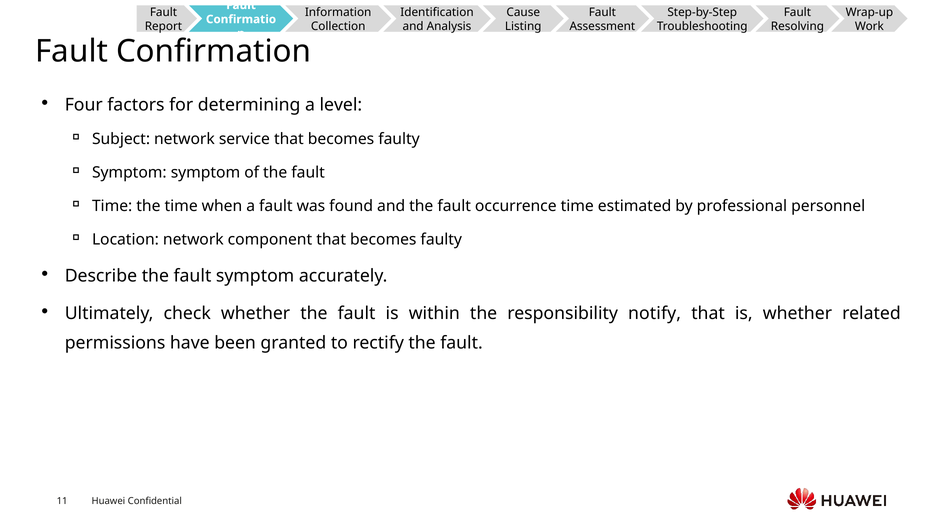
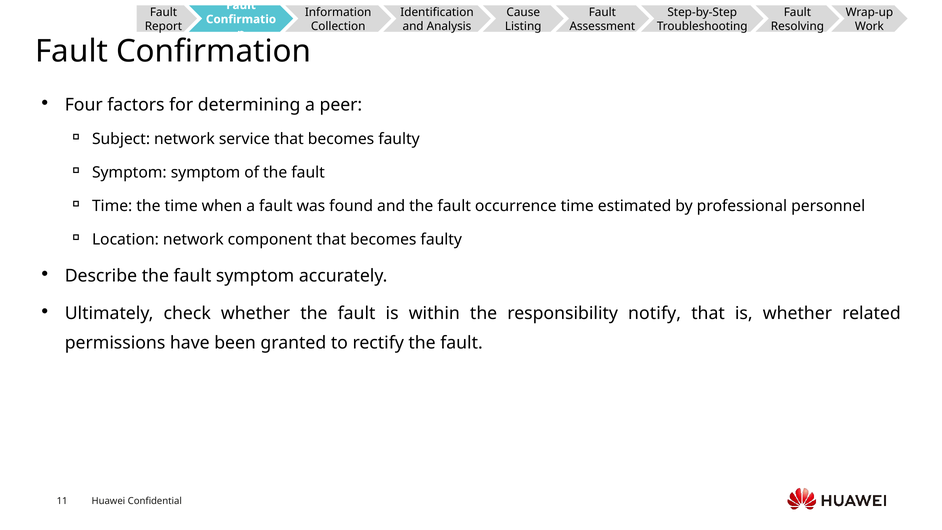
level: level -> peer (341, 105)
